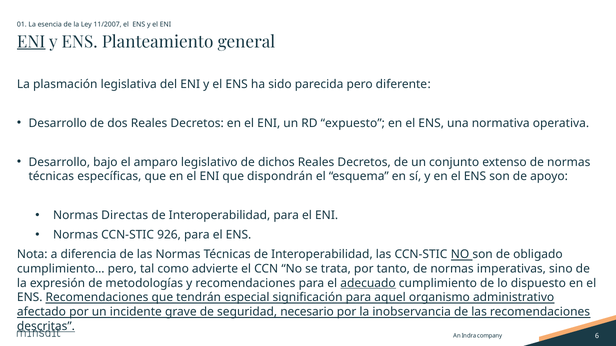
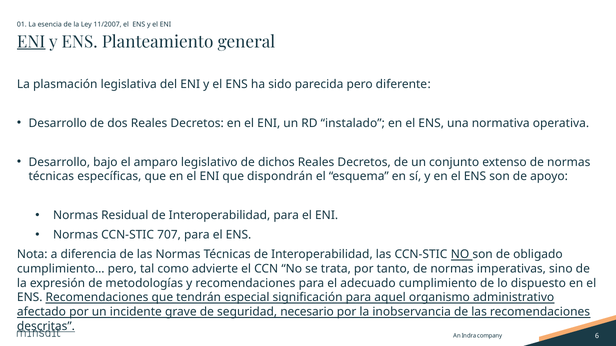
expuesto: expuesto -> instalado (353, 123)
Directas: Directas -> Residual (125, 216)
926: 926 -> 707 (169, 235)
adecuado underline: present -> none (368, 284)
